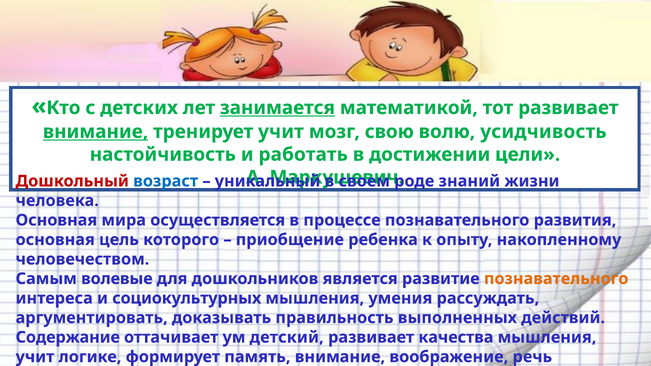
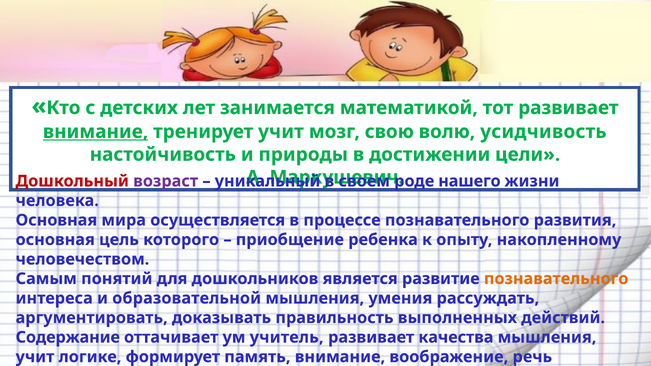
занимается underline: present -> none (277, 108)
работать: работать -> природы (303, 155)
возраст colour: blue -> purple (166, 181)
знаний: знаний -> нашего (469, 181)
волевые: волевые -> понятий (117, 279)
социокультурных: социокультурных -> образовательной (187, 298)
детский: детский -> учитель (287, 337)
